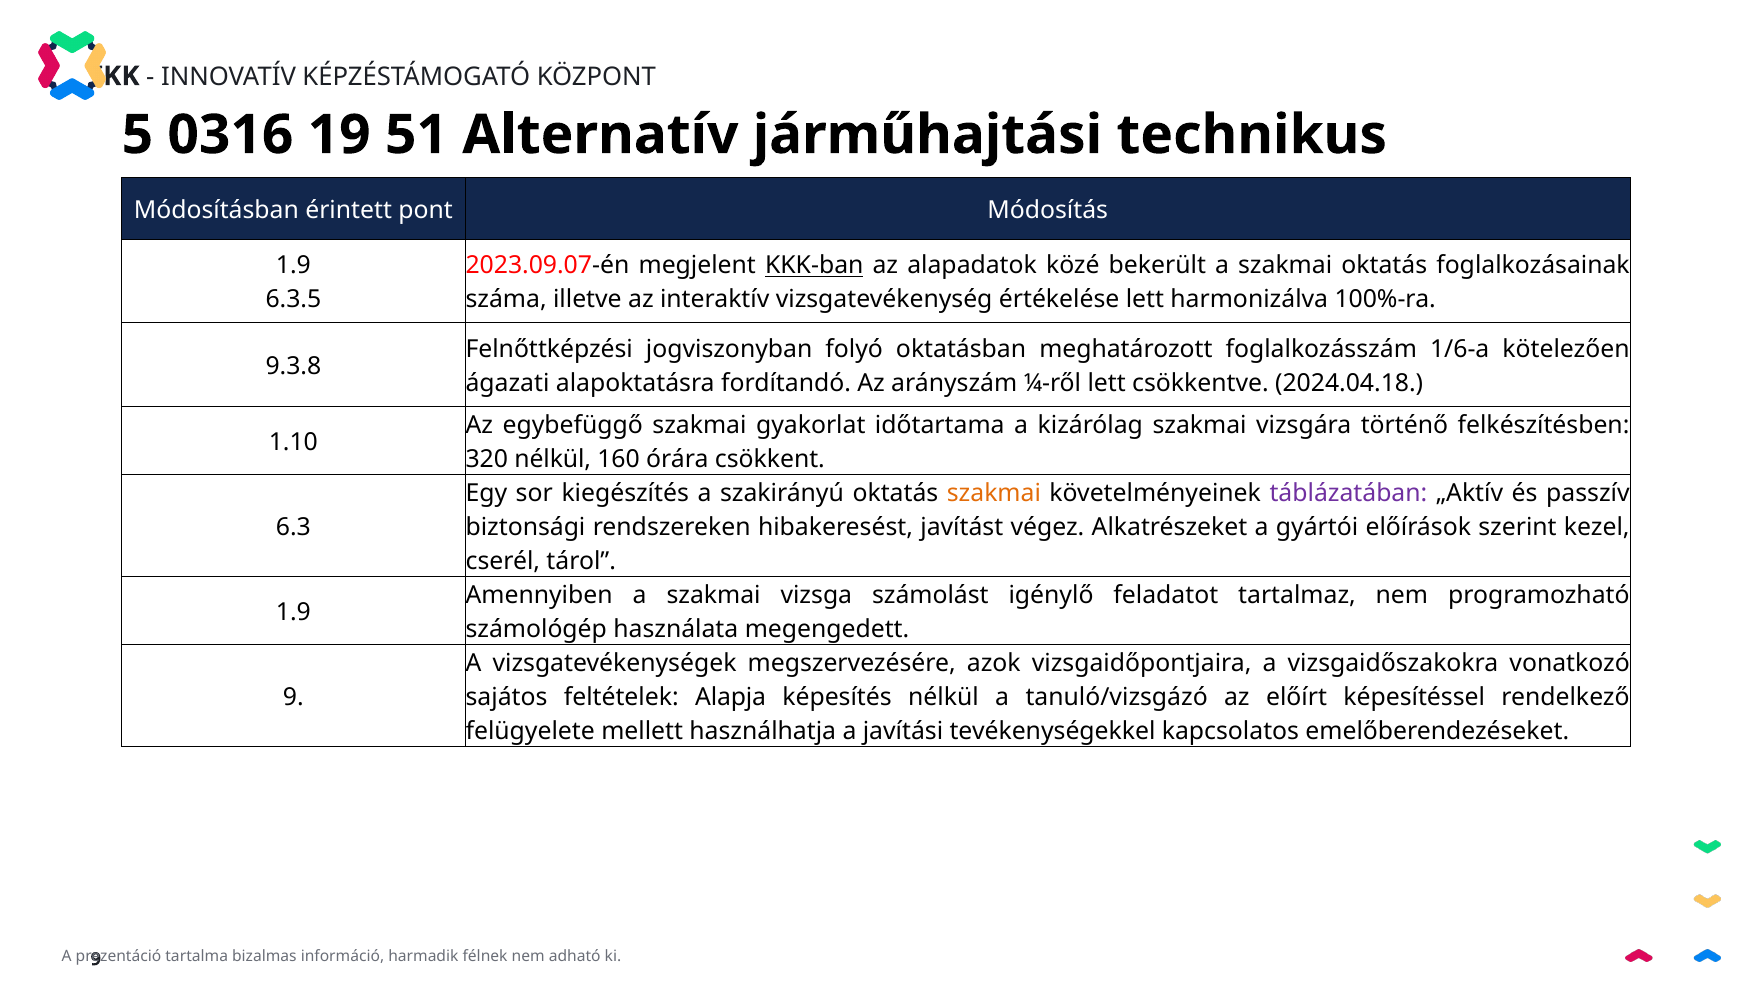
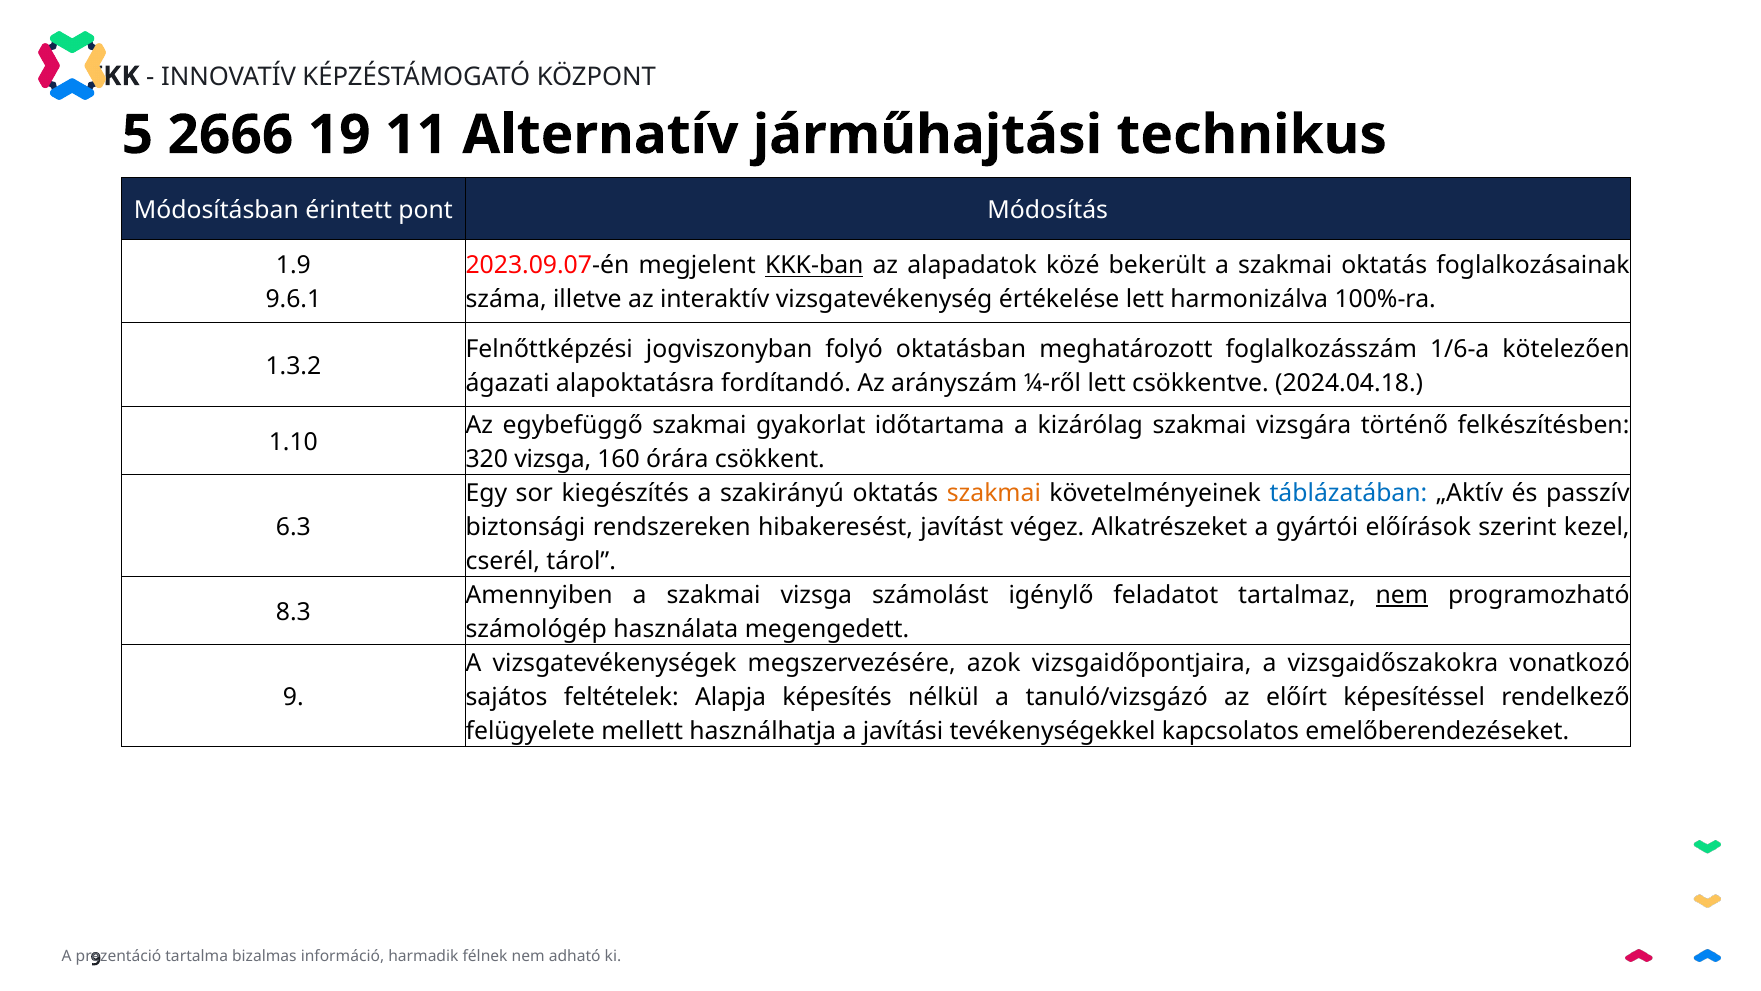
0316: 0316 -> 2666 (230, 135)
51: 51 -> 11 (416, 135)
6.3.5: 6.3.5 -> 9.6.1 (293, 299)
9.3.8: 9.3.8 -> 1.3.2 (293, 366)
320 nélkül: nélkül -> vizsga (553, 459)
táblázatában colour: purple -> blue (1348, 493)
nem underline: none -> present (1402, 595)
1.9: 1.9 -> 8.3 (293, 612)
